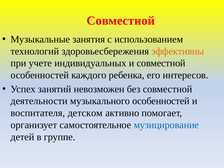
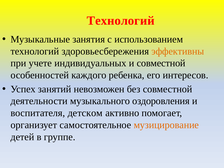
Совместной: Совместной -> Технологий (121, 21)
музыкального особенностей: особенностей -> оздоровления (161, 101)
музицирование colour: blue -> orange (166, 125)
